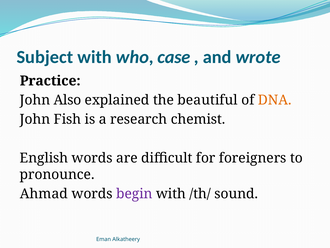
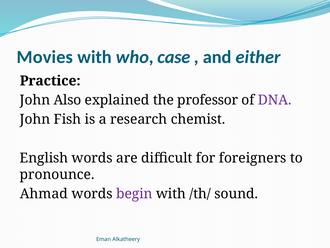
Subject: Subject -> Movies (45, 57)
wrote: wrote -> either (258, 57)
beautiful: beautiful -> professor (208, 100)
DNA colour: orange -> purple (275, 100)
